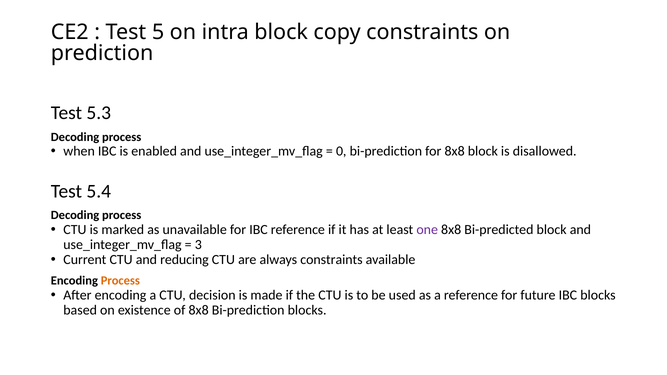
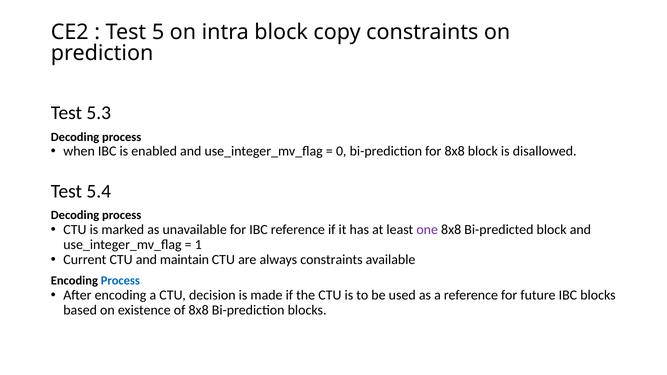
3: 3 -> 1 (198, 245)
reducing: reducing -> maintain (184, 260)
Process colour: orange -> blue (120, 281)
